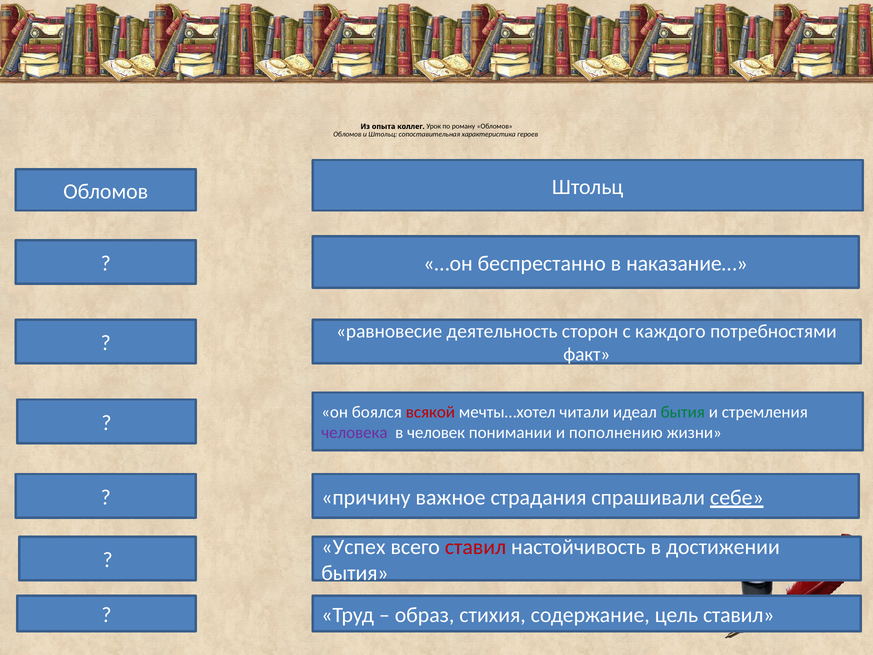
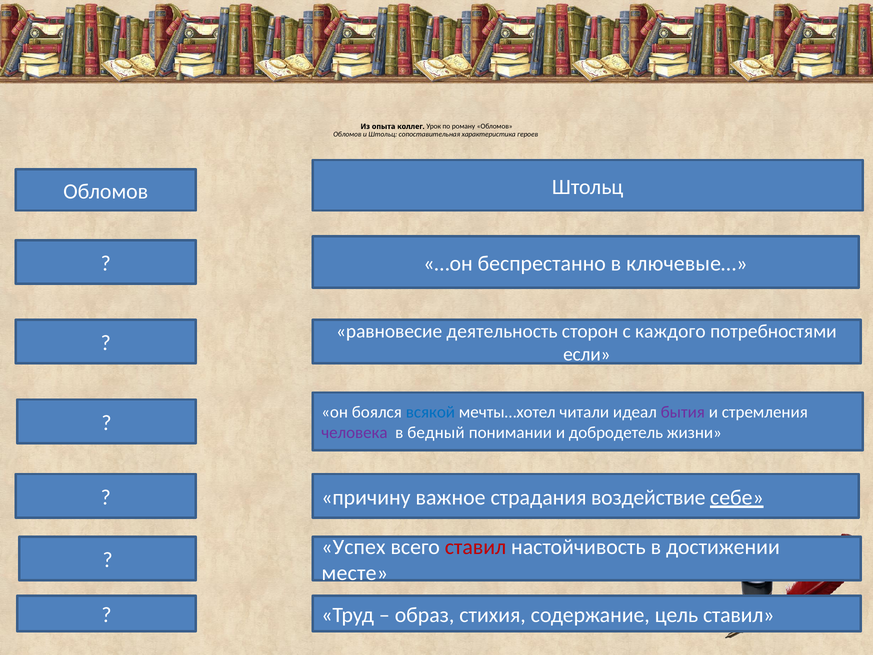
наказание…: наказание… -> ключевые… (687, 263)
факт: факт -> если (587, 354)
всякой colour: red -> blue (430, 412)
бытия colour: green -> purple (683, 412)
человек: человек -> бедный (436, 433)
пополнению: пополнению -> добродетель (616, 433)
спрашивали: спрашивали -> воздействие (648, 497)
бытия: бытия -> месте (355, 573)
